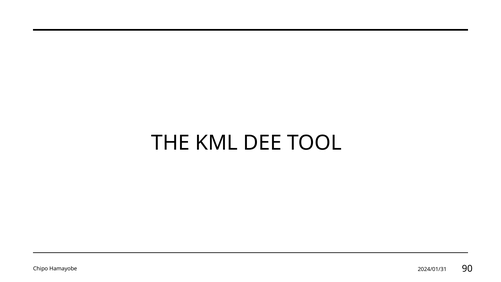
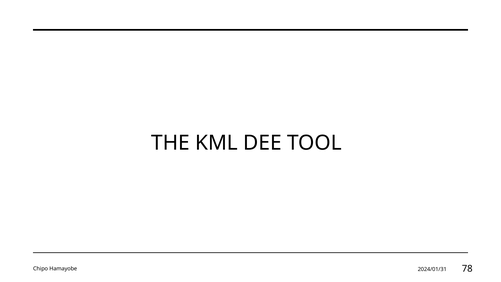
90: 90 -> 78 (467, 269)
